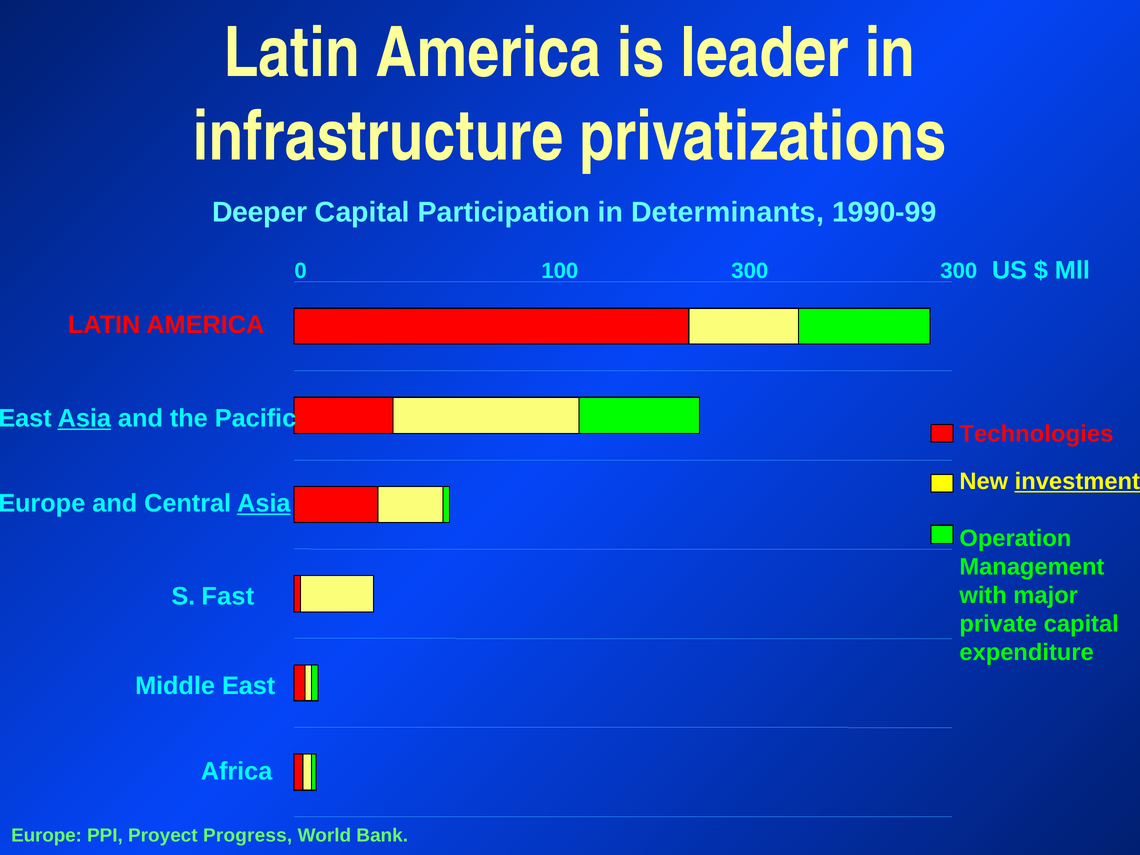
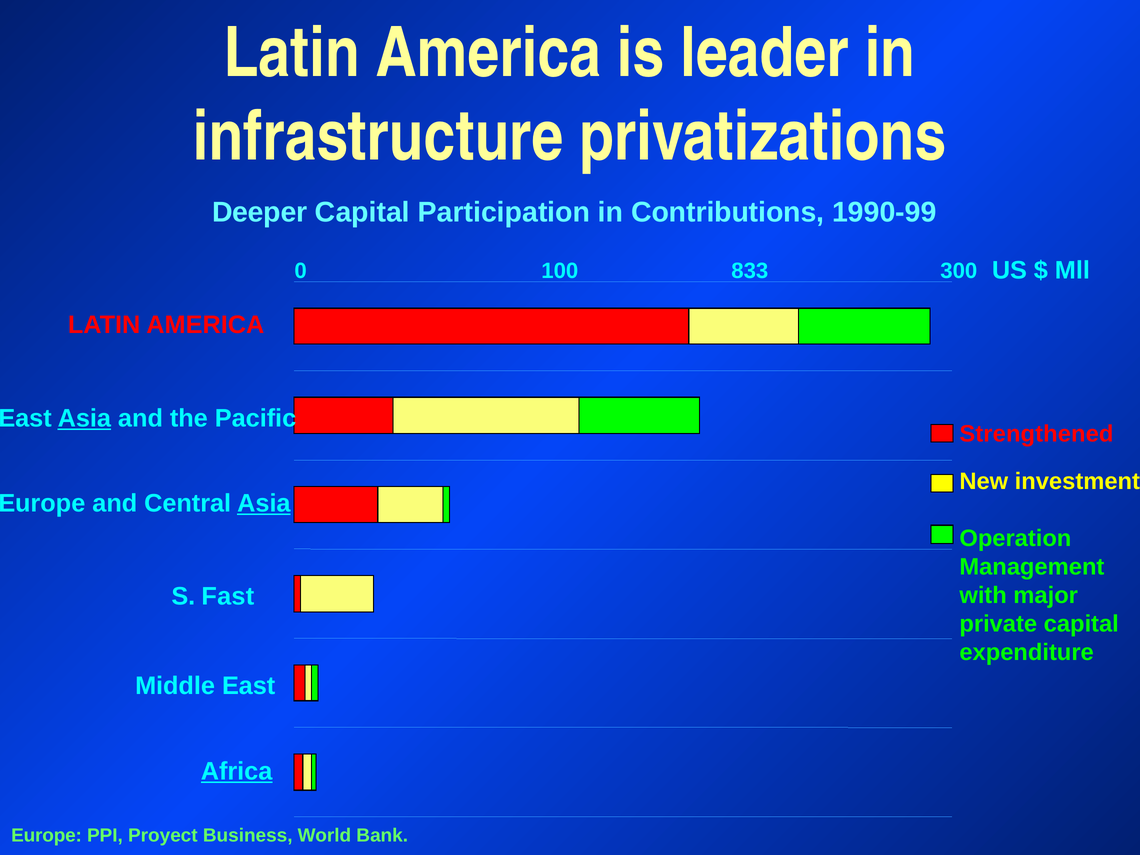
Determinants: Determinants -> Contributions (728, 212)
100 300: 300 -> 833 (750, 271)
Technologies: Technologies -> Strengthened (1036, 434)
investment underline: present -> none (1077, 481)
Africa underline: none -> present (237, 772)
Progress: Progress -> Business (248, 835)
